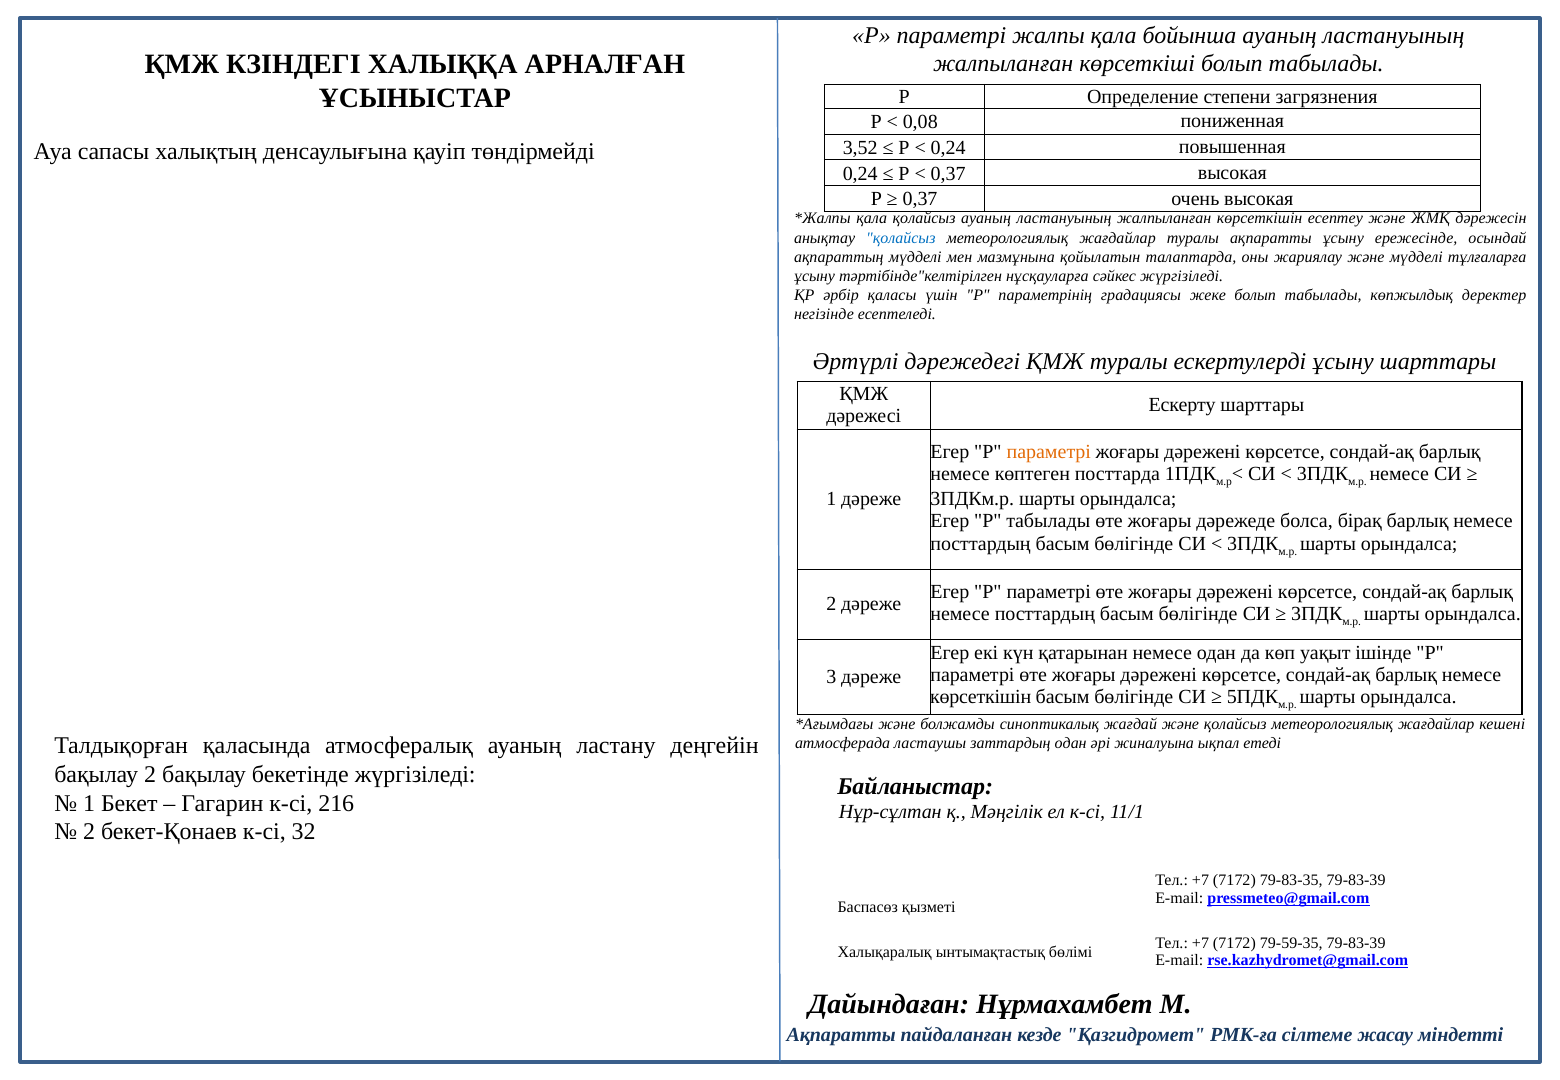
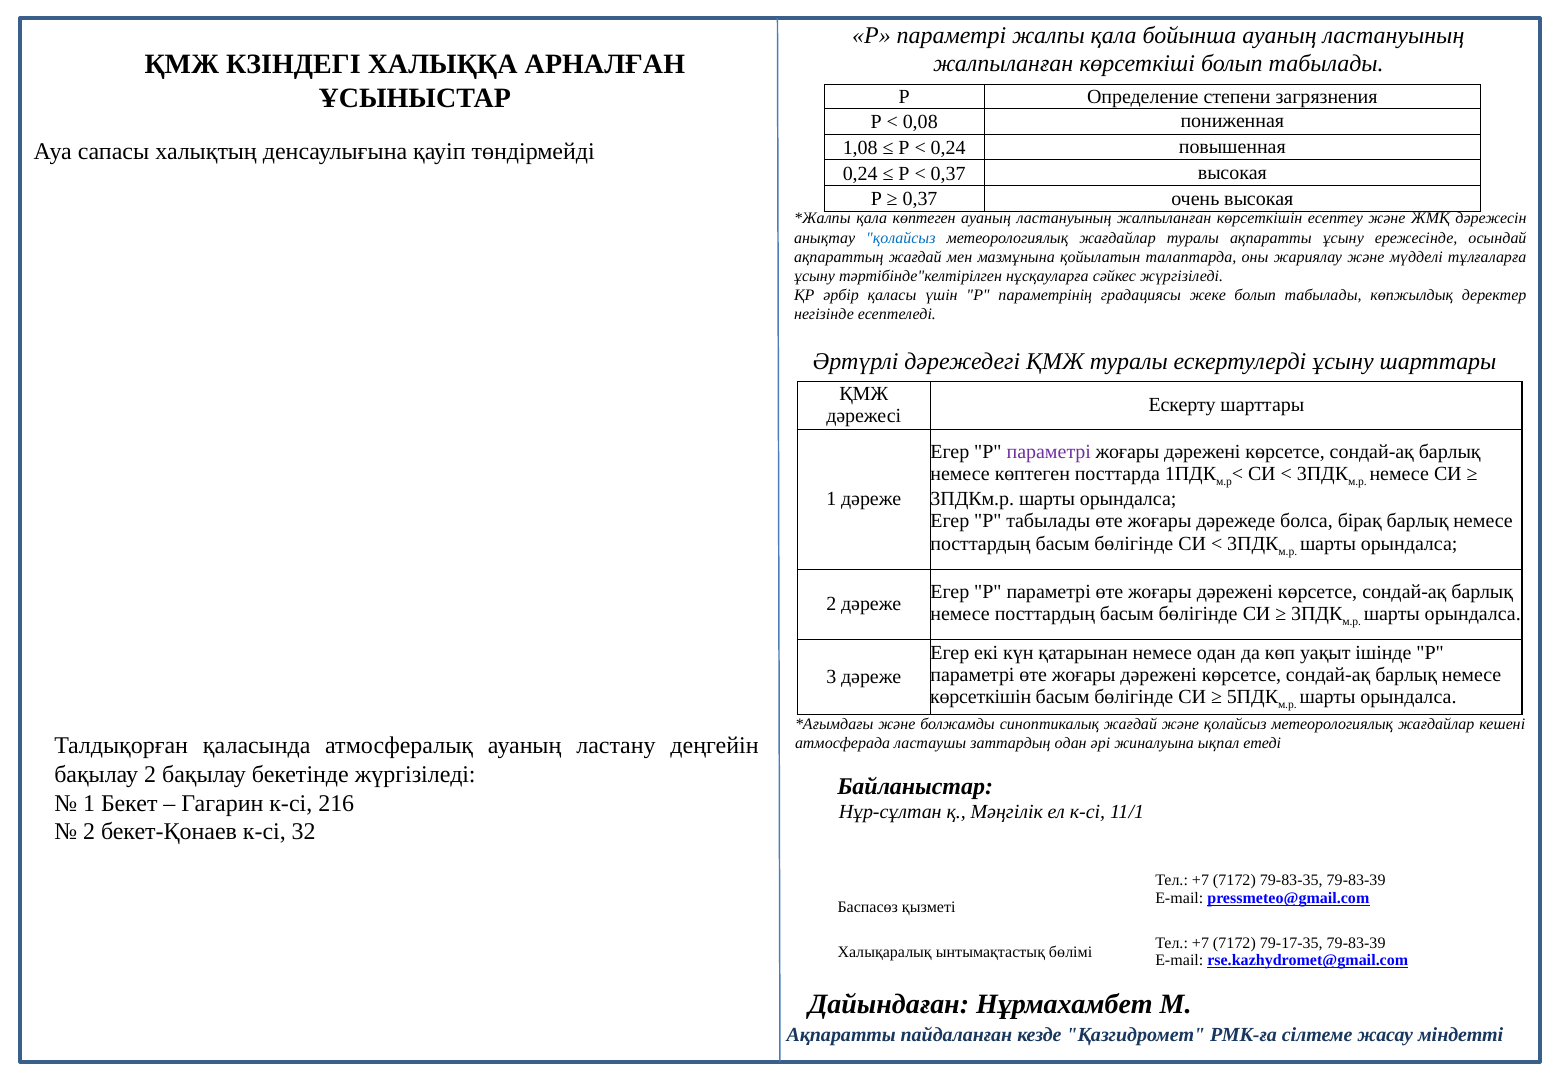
3,52: 3,52 -> 1,08 (860, 148)
қала қолайсыз: қолайсыз -> көптеген (924, 219)
ақпараттың мүдделі: мүдделі -> жағдай (915, 257)
параметрі colour: orange -> purple (1049, 452)
79-59-35: 79-59-35 -> 79-17-35 (1291, 943)
